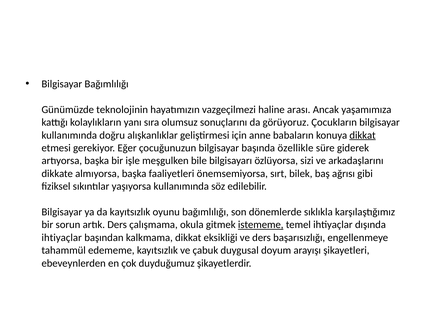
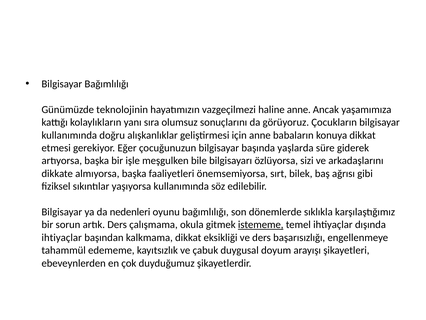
haline arası: arası -> anne (299, 109)
dikkat underline: present -> none (363, 135)
özellikle: özellikle -> yaşlarda (295, 148)
da kayıtsızlık: kayıtsızlık -> nedenleri (130, 212)
